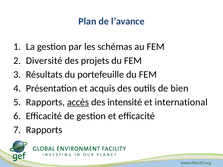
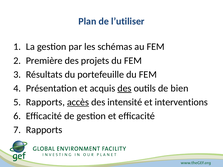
l’avance: l’avance -> l’utiliser (128, 21)
Diversité: Diversité -> Première (44, 61)
des underline: none -> present (124, 88)
international: international -> interventions (181, 102)
